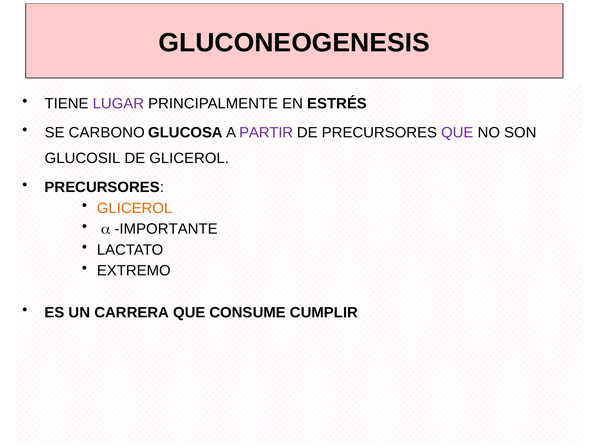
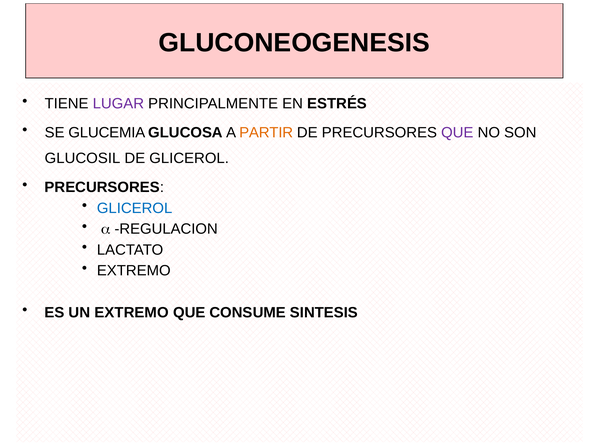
CARBONO: CARBONO -> GLUCEMIA (107, 133)
PARTIR colour: purple -> orange (266, 133)
GLICEROL colour: orange -> blue (135, 208)
IMPORTANTE: IMPORTANTE -> REGULACION (166, 229)
UN CARRERA: CARRERA -> EXTREMO (132, 313)
CUMPLIR: CUMPLIR -> SINTESIS (324, 313)
